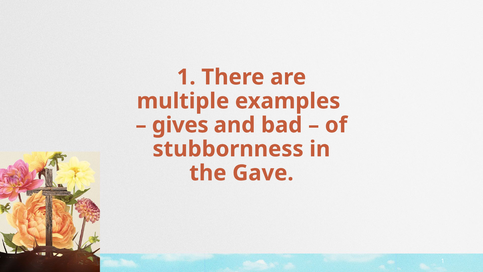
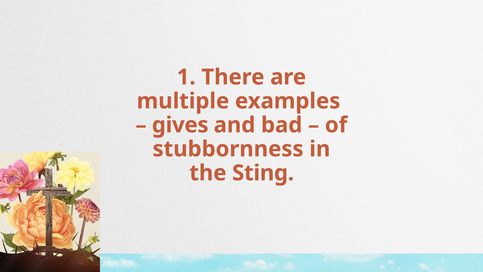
Gave: Gave -> Sting (263, 173)
